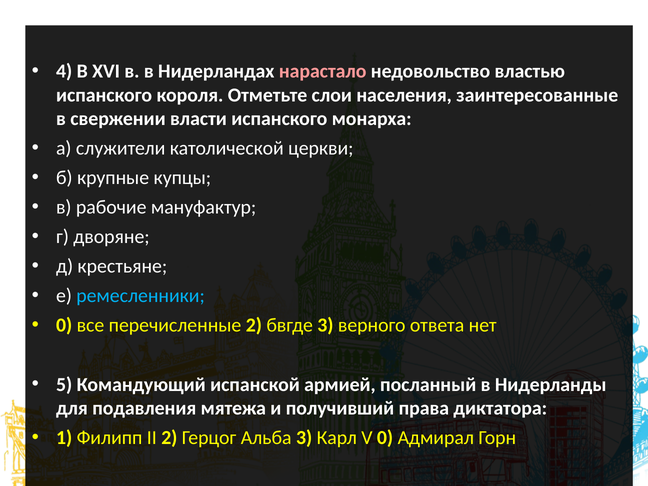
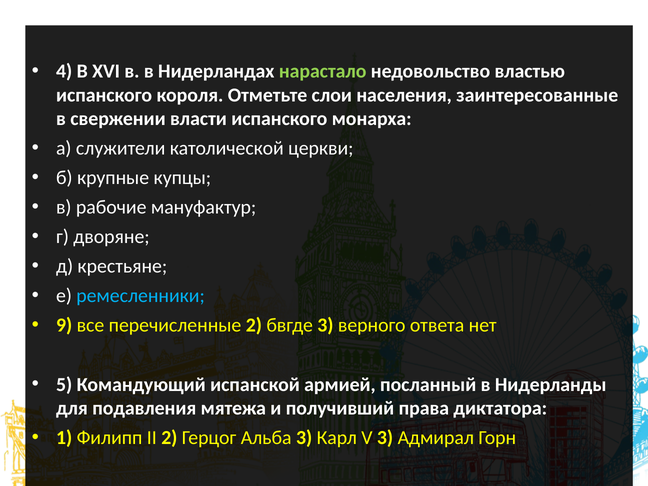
нарастало colour: pink -> light green (323, 71)
0: 0 -> 9 (64, 325)
V 0: 0 -> 3 (385, 438)
